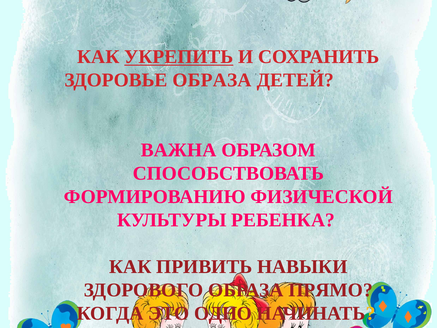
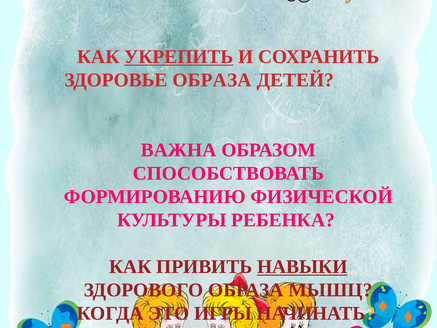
НАВЫКИ underline: none -> present (302, 267)
ПРЯМО: ПРЯМО -> МЫШЦ (331, 290)
ОДНО: ОДНО -> ИГРЫ (223, 313)
